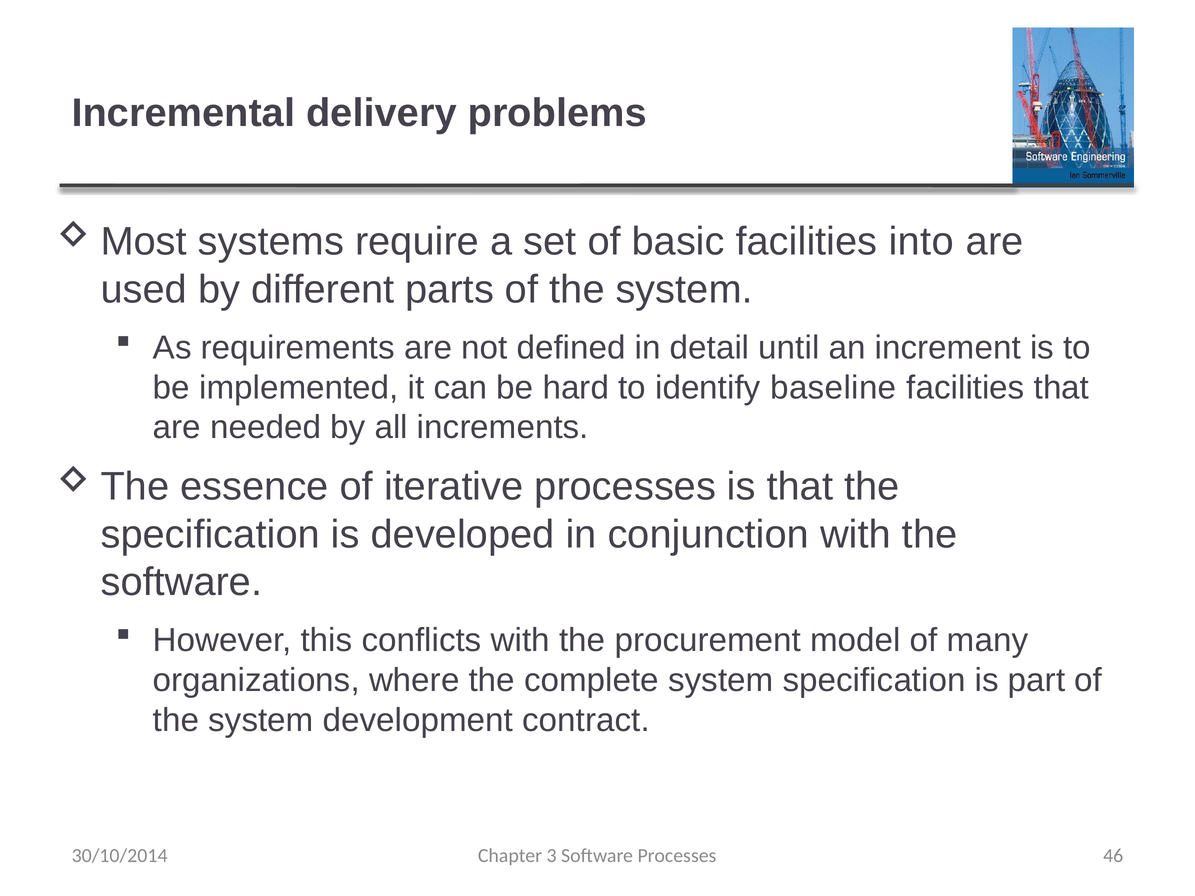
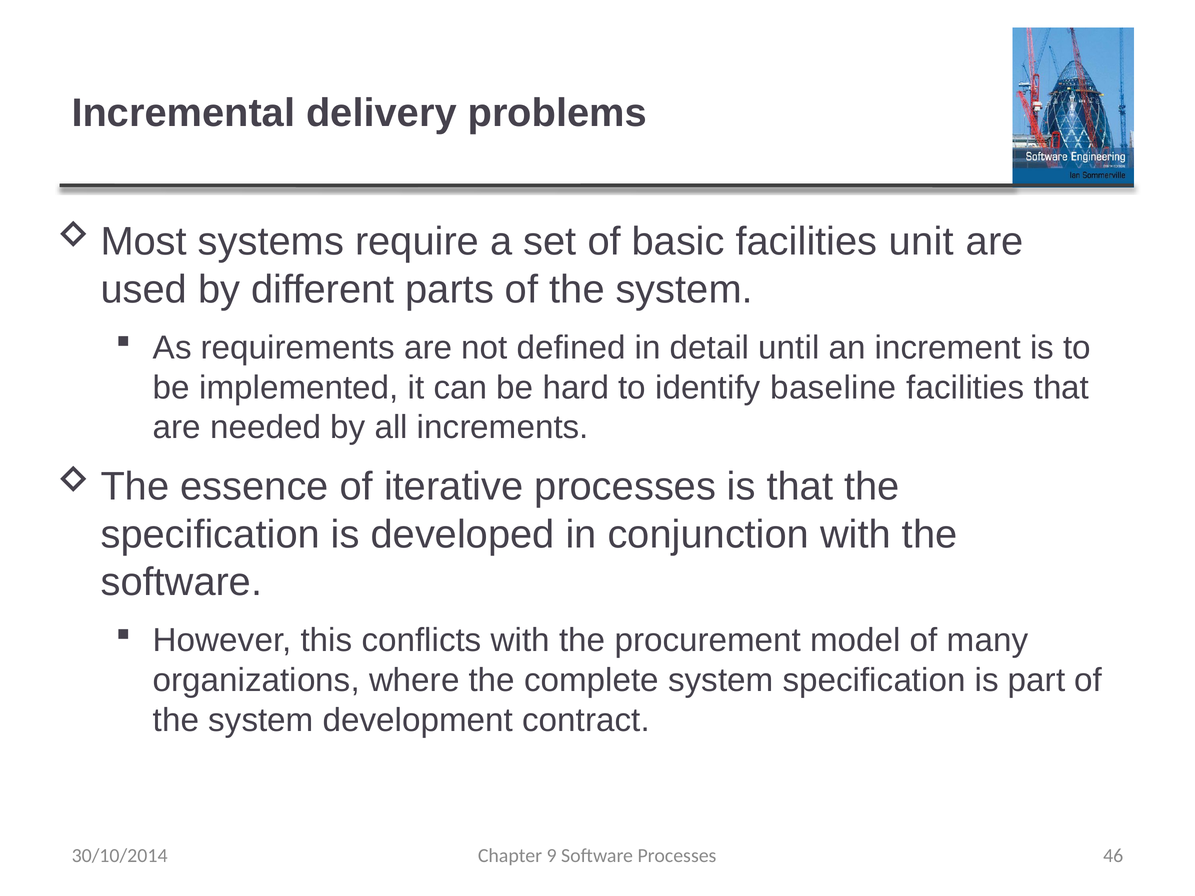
into: into -> unit (921, 242)
3: 3 -> 9 (552, 856)
